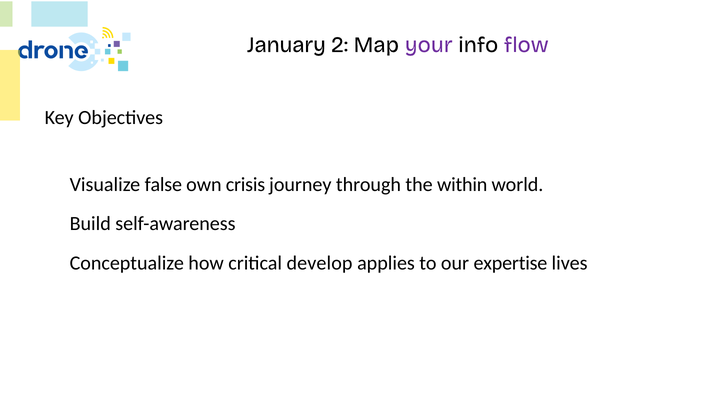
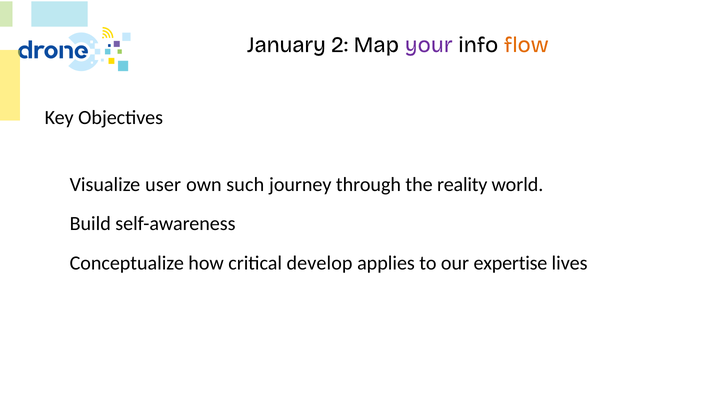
flow colour: purple -> orange (526, 45)
false: false -> user (163, 184)
crisis: crisis -> such (245, 184)
within: within -> reality (462, 184)
